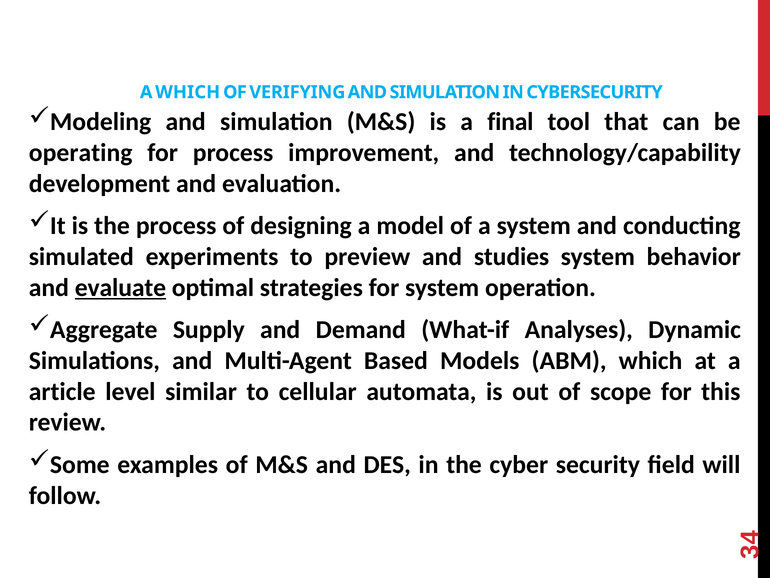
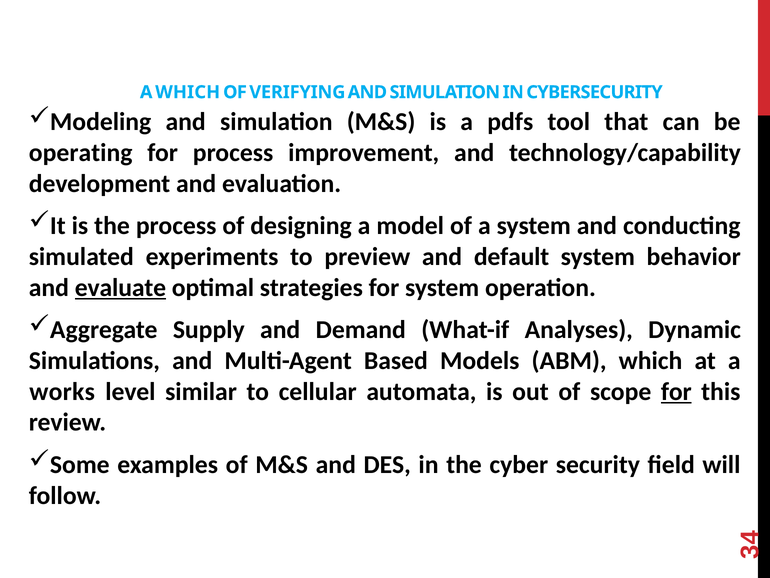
final: final -> pdfs (510, 122)
studies: studies -> default (512, 257)
article: article -> works (62, 391)
for underline: none -> present (676, 391)
